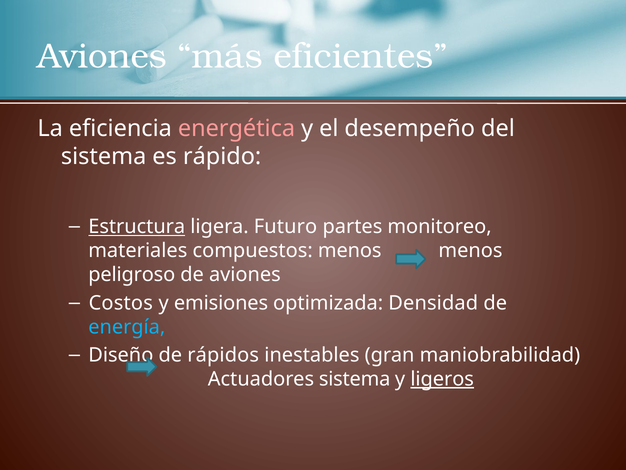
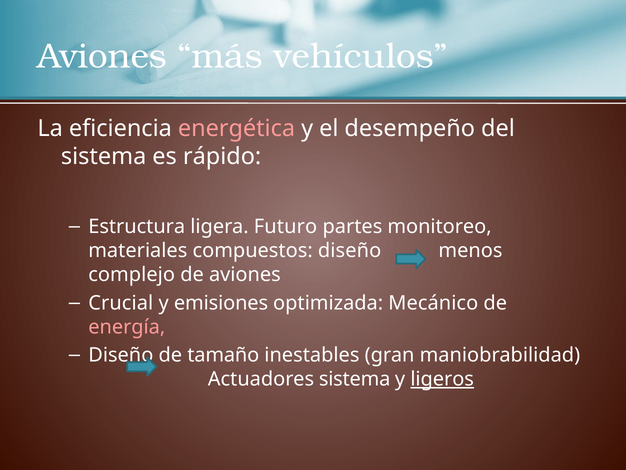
eficientes: eficientes -> vehículos (361, 56)
Estructura underline: present -> none (137, 227)
compuestos menos: menos -> diseño (350, 251)
peligroso: peligroso -> complejo (132, 275)
Costos: Costos -> Crucial (121, 303)
Densidad: Densidad -> Mecánico (433, 303)
energía colour: light blue -> pink (127, 327)
rápidos: rápidos -> tamaño (223, 355)
